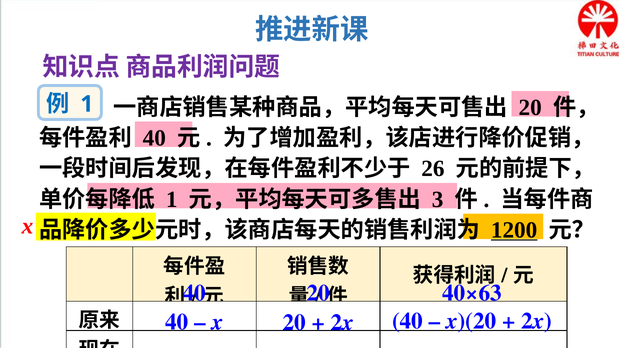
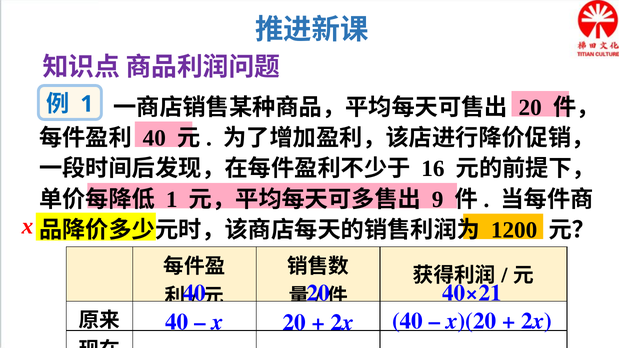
26: 26 -> 16 (433, 169)
3: 3 -> 9 (438, 199)
1200 underline: present -> none (514, 230)
40×63: 40×63 -> 40×21 (472, 293)
